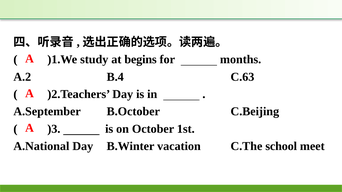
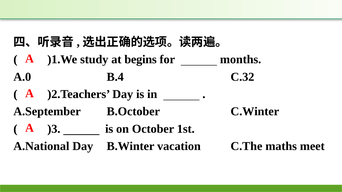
A.2: A.2 -> A.0 (22, 77)
C.63: C.63 -> C.32 (242, 77)
C.Beijing: C.Beijing -> C.Winter (255, 112)
school: school -> maths (281, 146)
